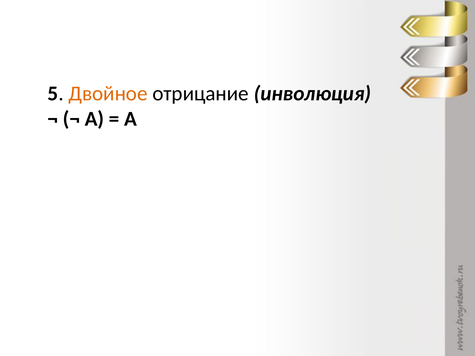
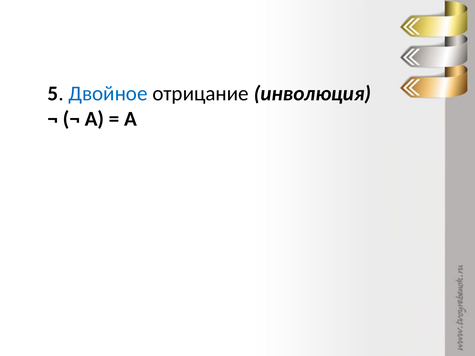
Двойное colour: orange -> blue (108, 94)
